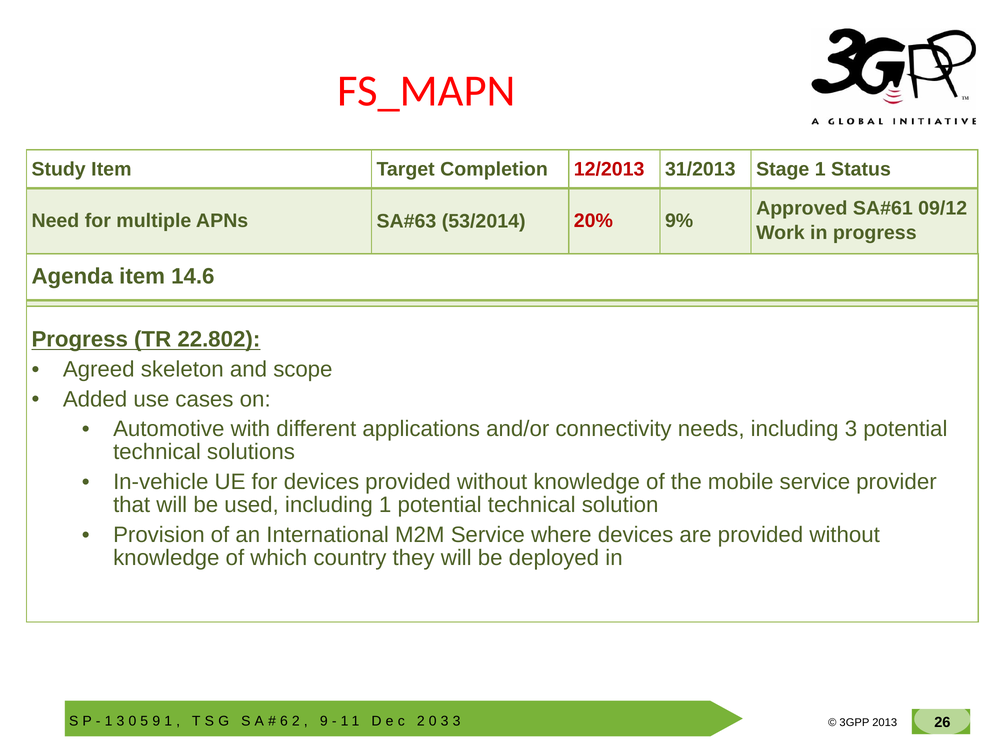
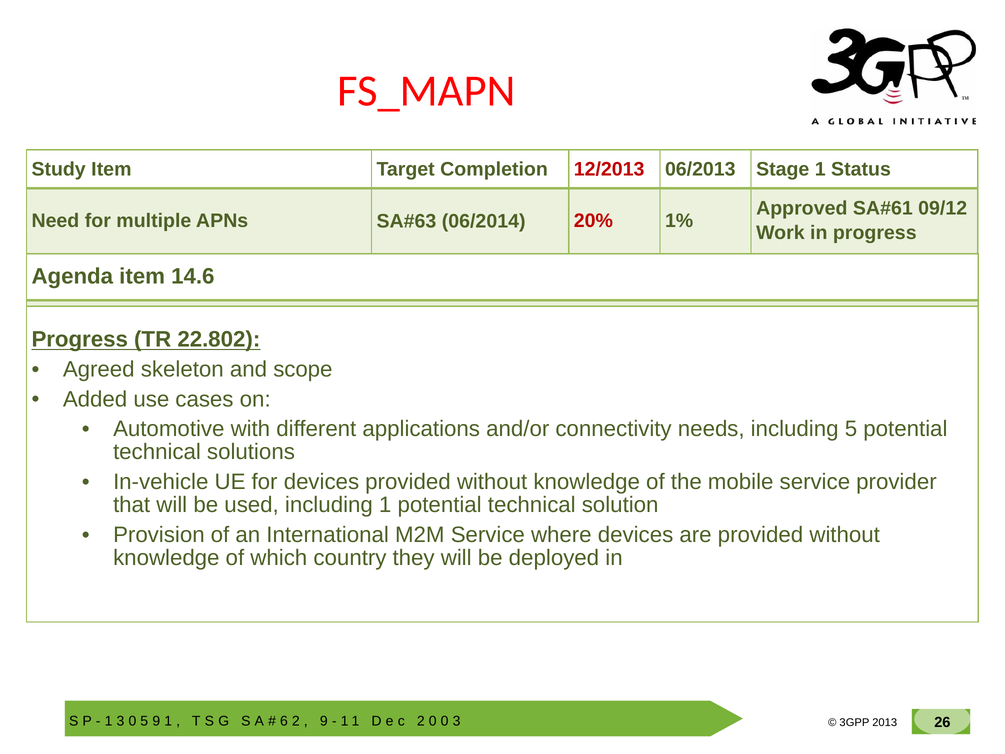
31/2013: 31/2013 -> 06/2013 (700, 169)
53/2014: 53/2014 -> 06/2014 (484, 221)
9%: 9% -> 1% (679, 221)
including 3: 3 -> 5 (851, 429)
3: 3 -> 0 (445, 721)
